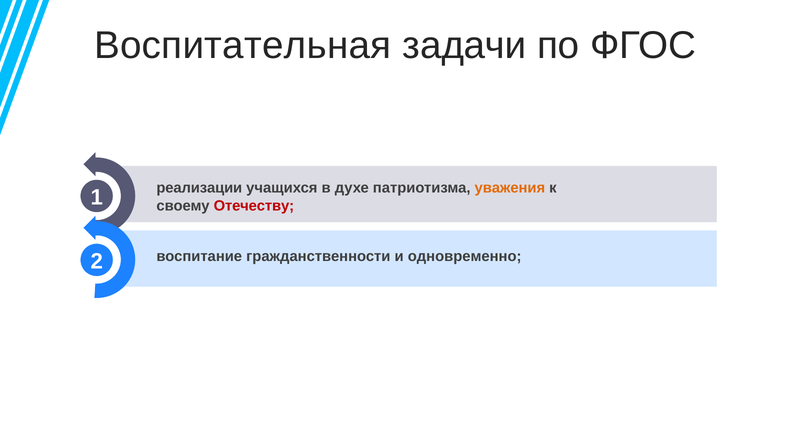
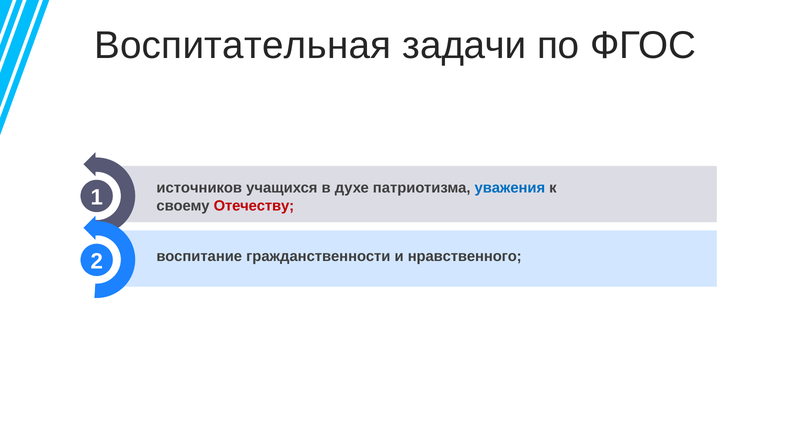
реализации: реализации -> источников (199, 188)
уважения colour: orange -> blue (510, 188)
одновременно: одновременно -> нравственного (465, 256)
